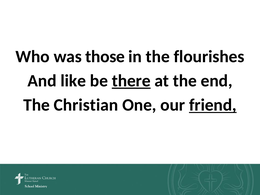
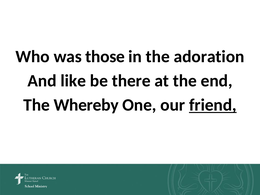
flourishes: flourishes -> adoration (209, 56)
there underline: present -> none (131, 81)
Christian: Christian -> Whereby (86, 105)
